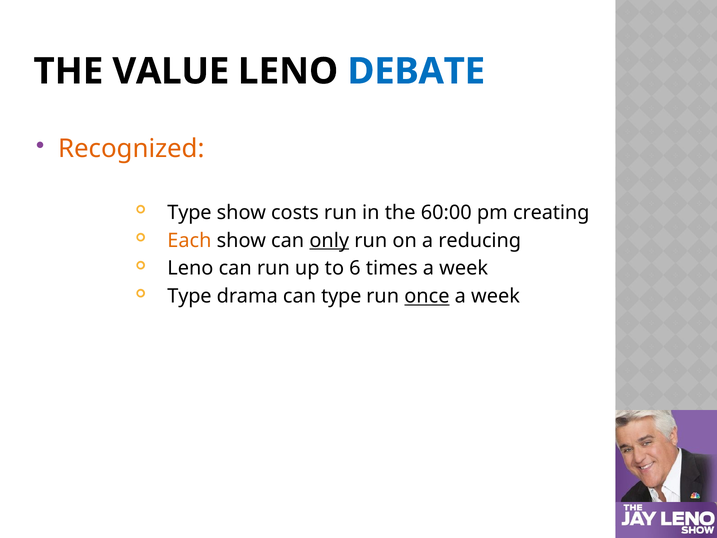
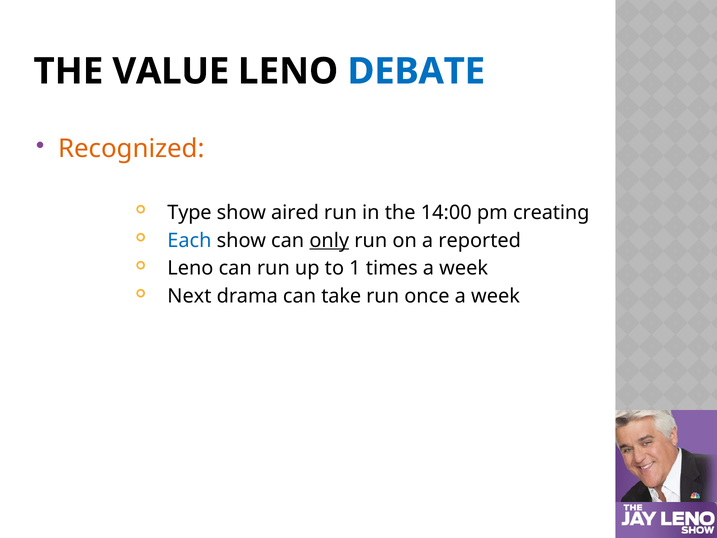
costs: costs -> aired (295, 212)
60:00: 60:00 -> 14:00 (446, 212)
Each colour: orange -> blue (189, 240)
reducing: reducing -> reported (480, 240)
6: 6 -> 1 (355, 268)
Type: Type -> Next (189, 296)
can type: type -> take (341, 296)
once underline: present -> none (427, 296)
